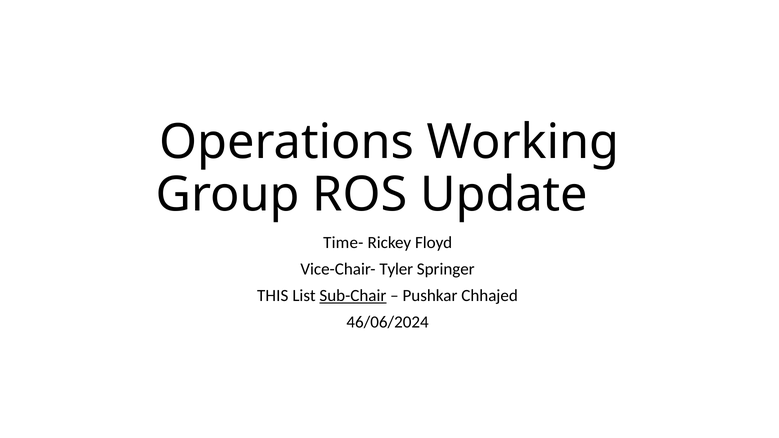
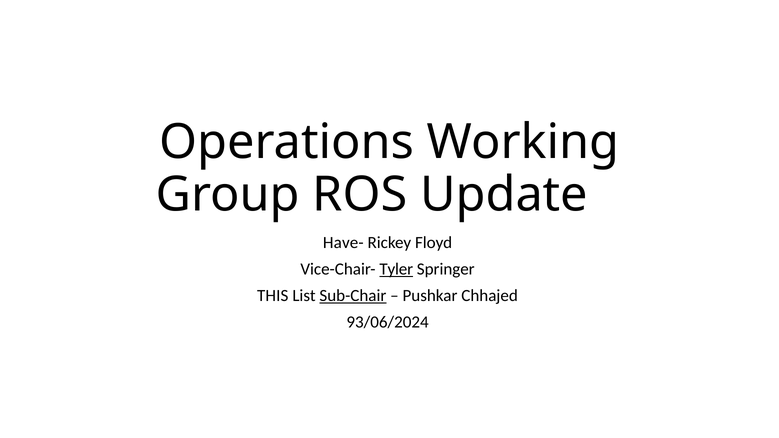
Time-: Time- -> Have- (343, 243)
Tyler underline: none -> present (396, 269)
46/06/2024: 46/06/2024 -> 93/06/2024 (388, 322)
